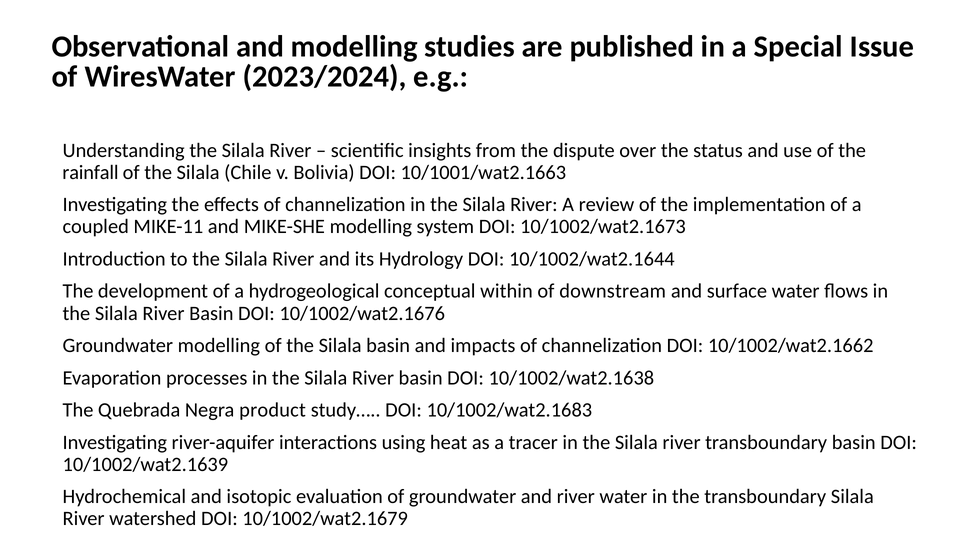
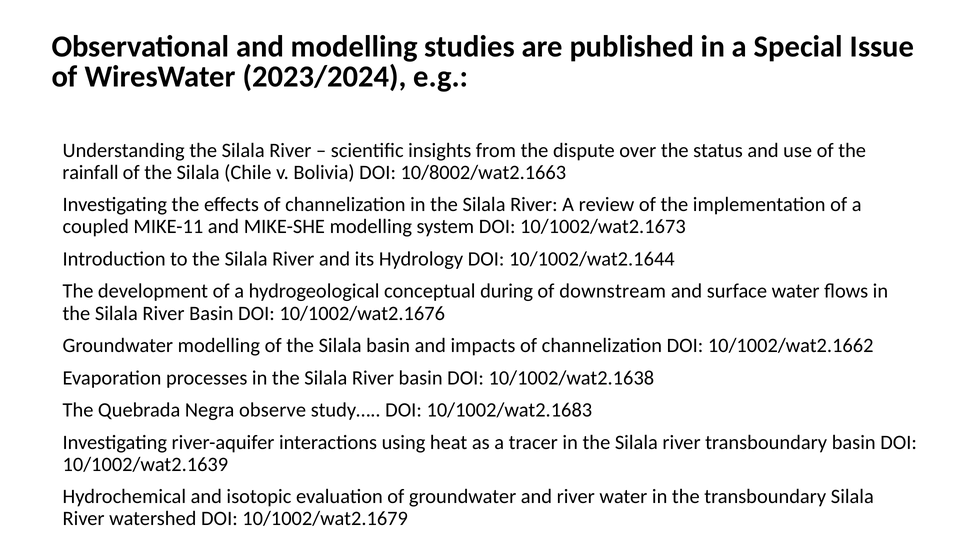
10/1001/wat2.1663: 10/1001/wat2.1663 -> 10/8002/wat2.1663 (483, 172)
within: within -> during (507, 291)
product: product -> observe (273, 410)
